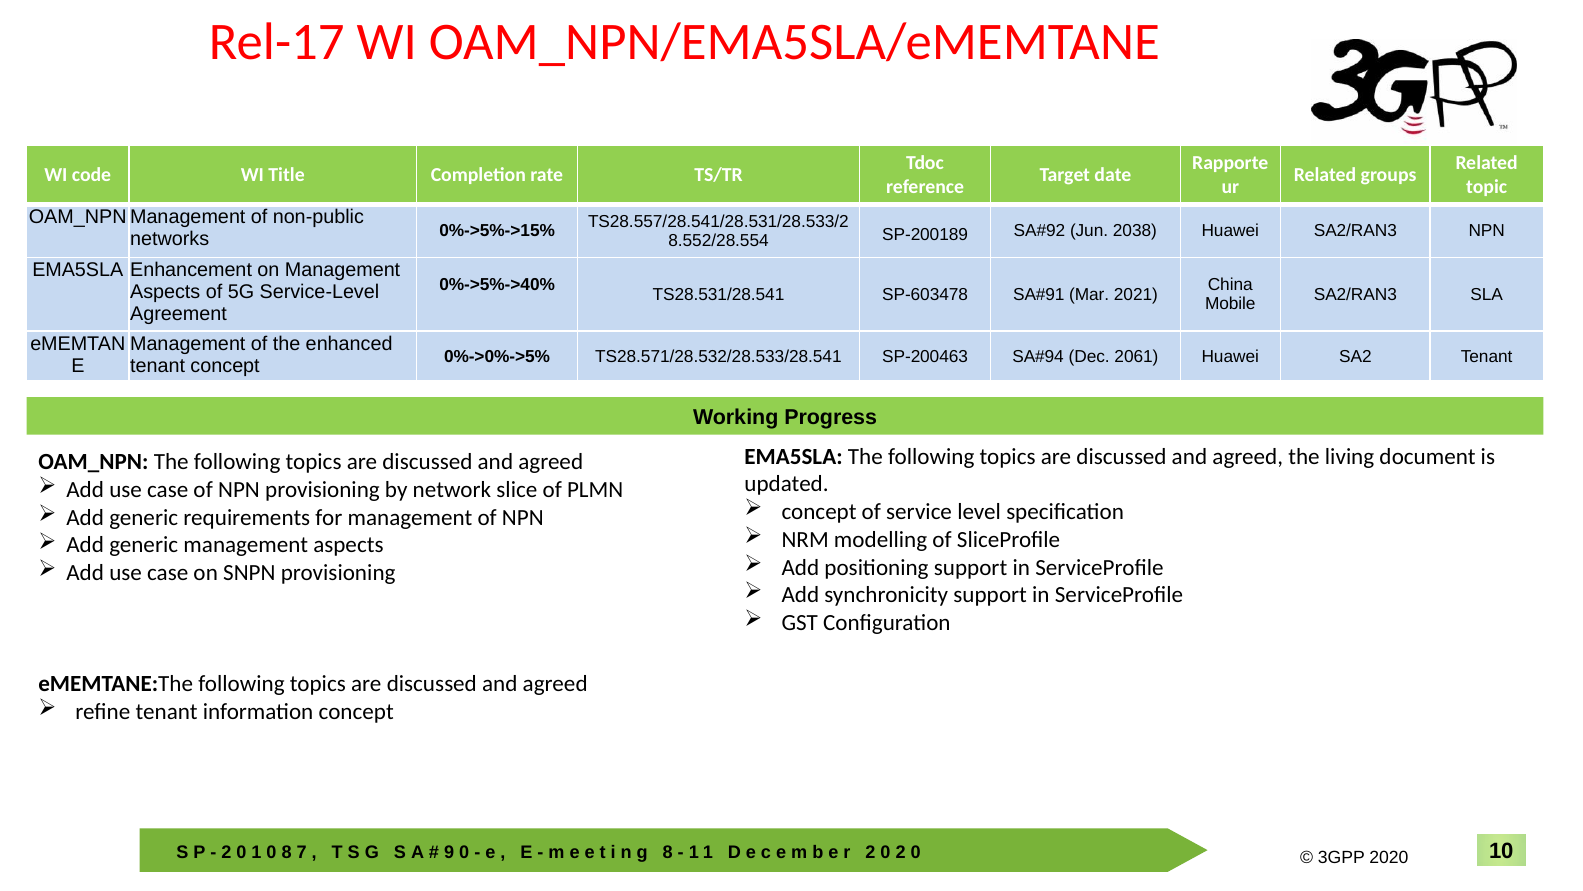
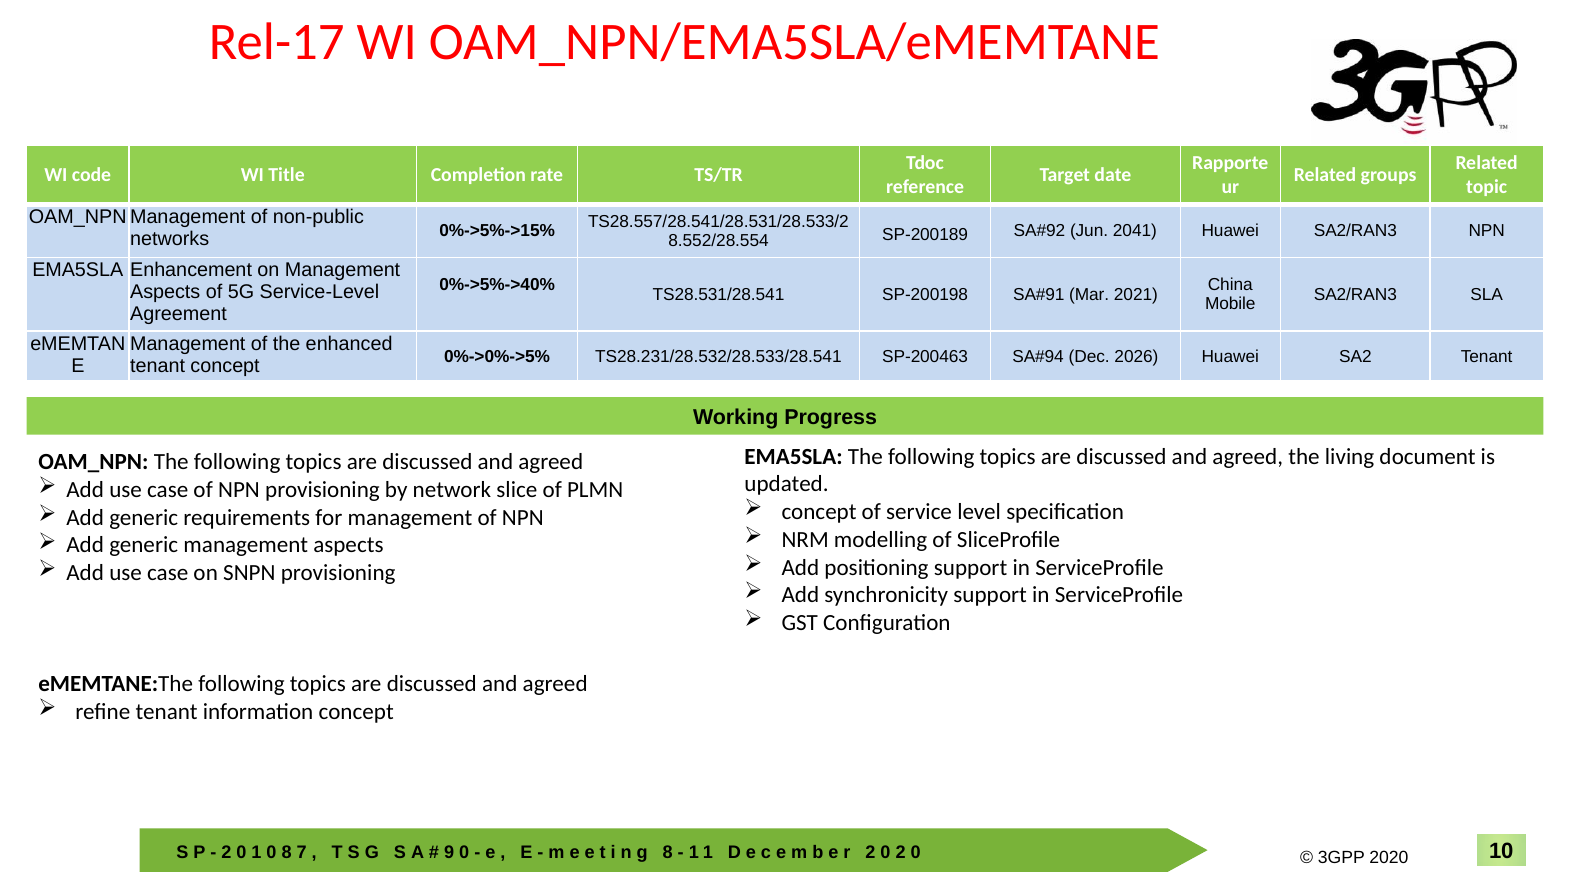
2038: 2038 -> 2041 (1135, 231)
SP-603478: SP-603478 -> SP-200198 (925, 294)
TS28.571/28.532/28.533/28.541: TS28.571/28.532/28.533/28.541 -> TS28.231/28.532/28.533/28.541 (718, 356)
2061: 2061 -> 2026 (1136, 356)
